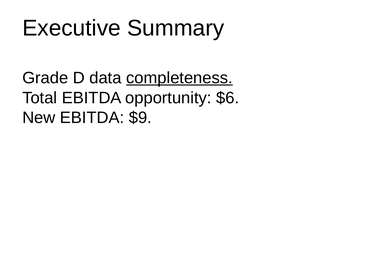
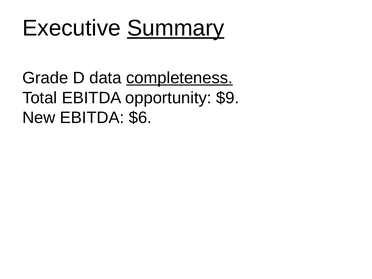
Summary underline: none -> present (176, 28)
$6: $6 -> $9 (228, 98)
$9: $9 -> $6 (140, 118)
